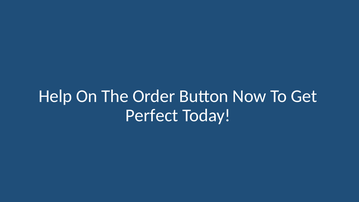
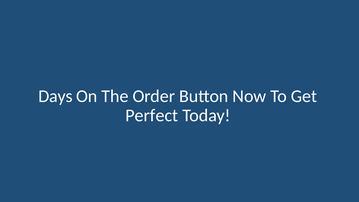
Help: Help -> Days (55, 96)
